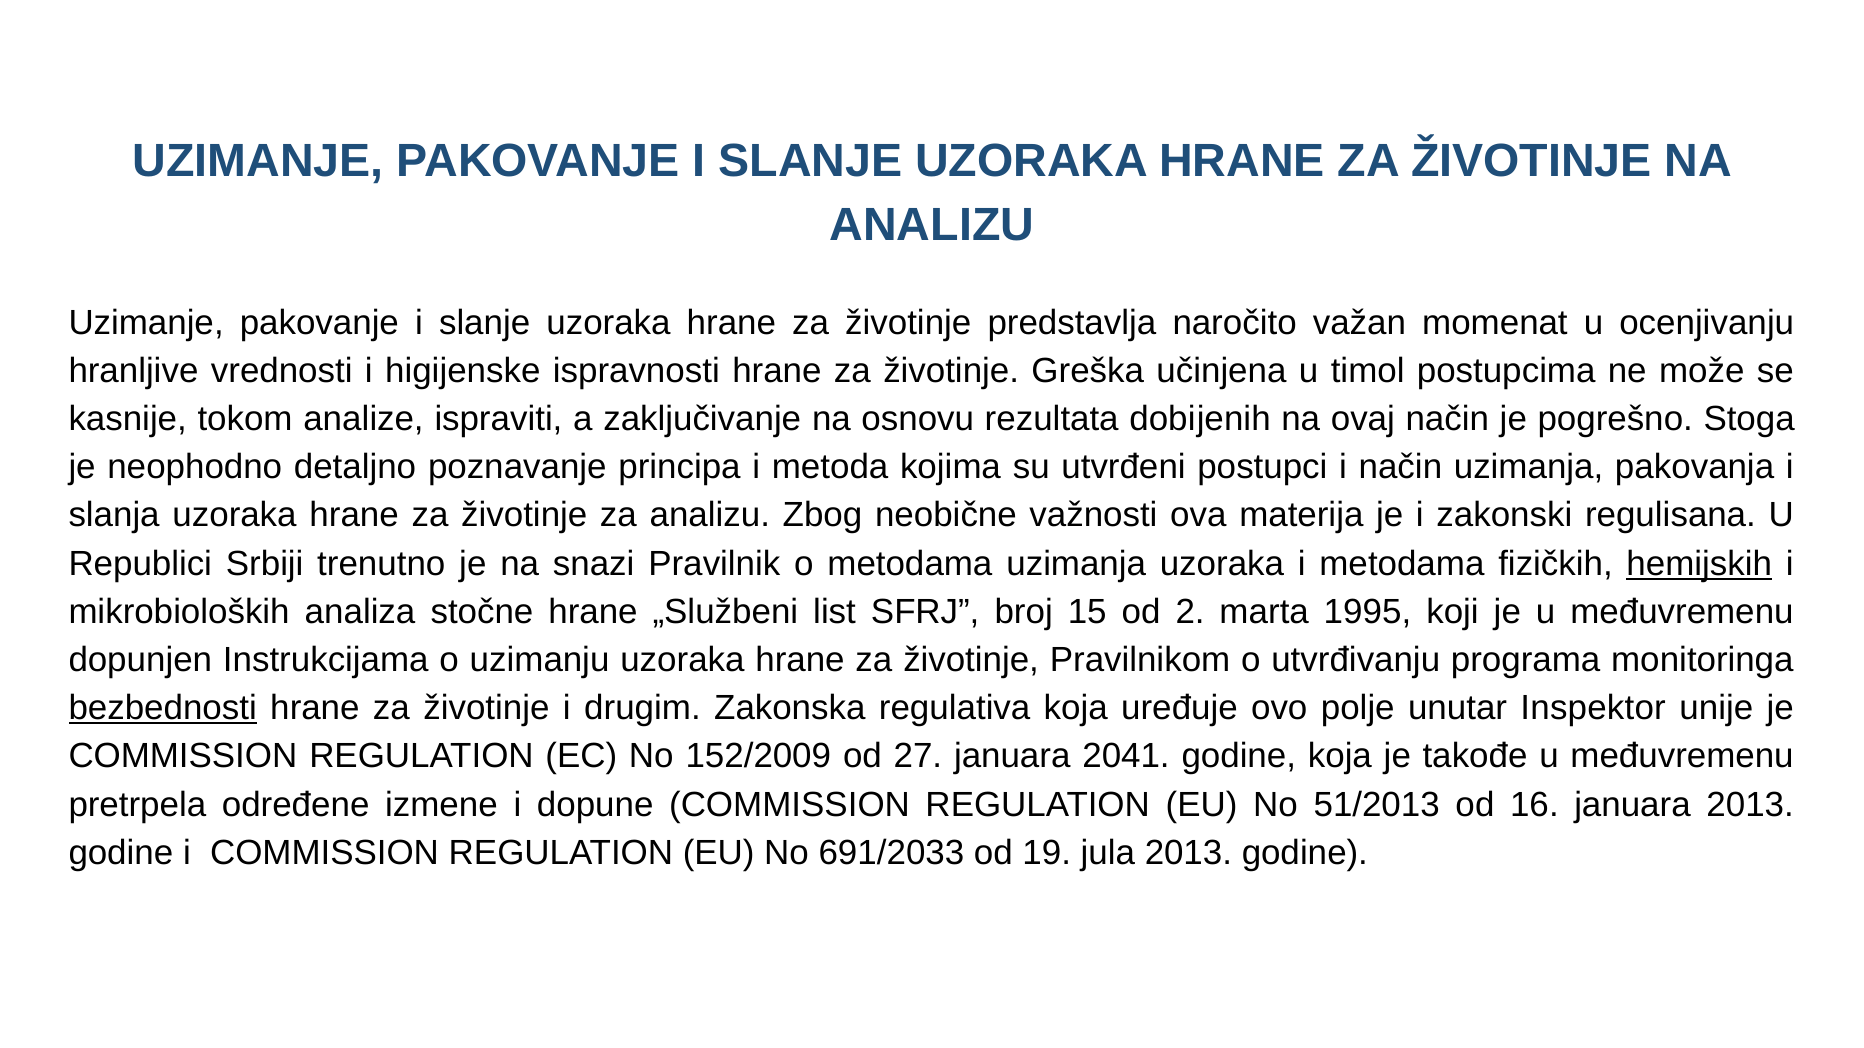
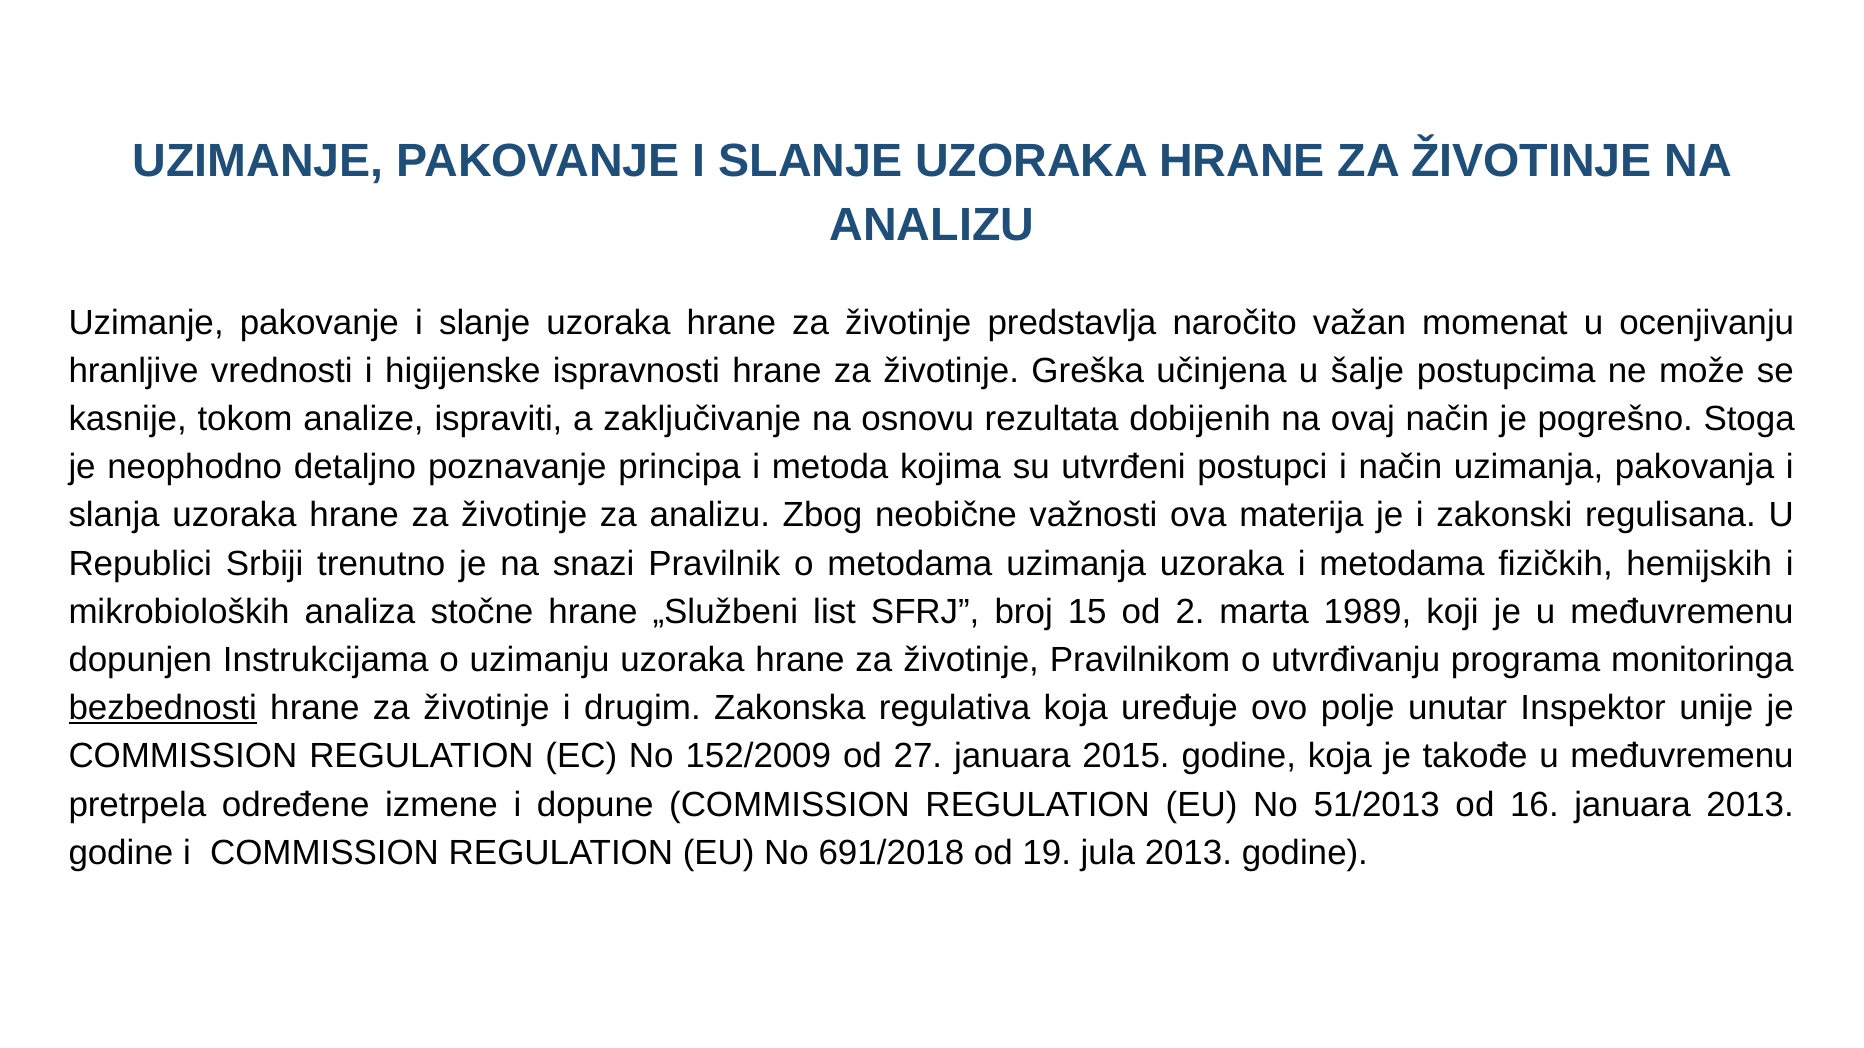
timol: timol -> šalje (1368, 371)
hemijskih underline: present -> none (1699, 564)
1995: 1995 -> 1989 (1367, 612)
2041: 2041 -> 2015 (1126, 757)
691/2033: 691/2033 -> 691/2018 (891, 853)
